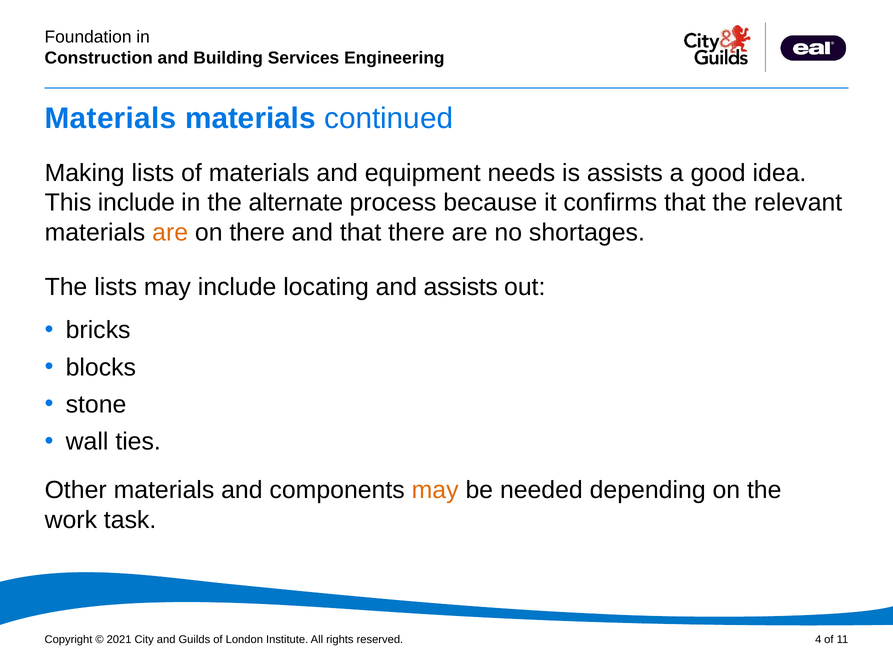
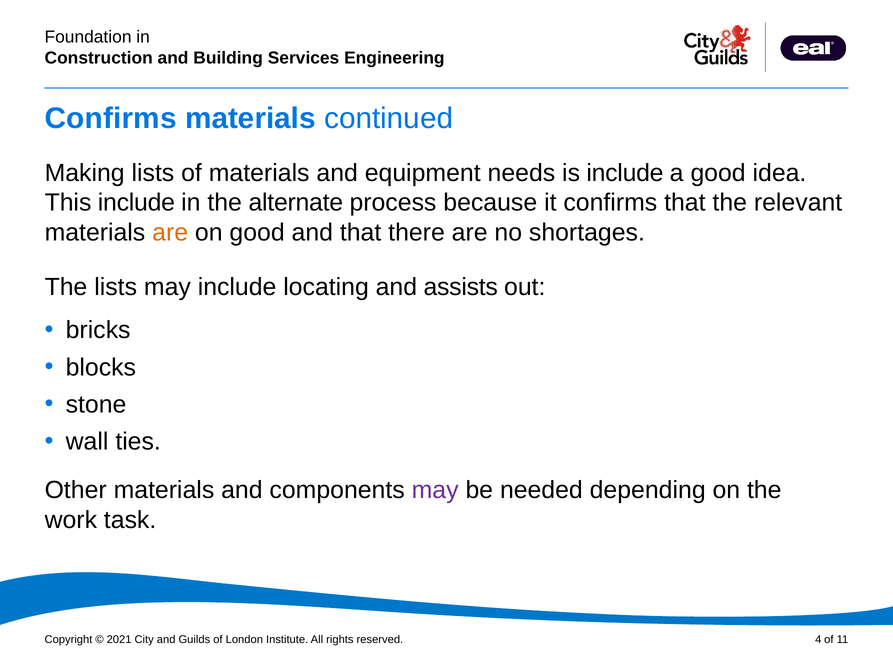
Materials: Materials -> Confirms (111, 118)
is assists: assists -> include (625, 173)
on there: there -> good (257, 233)
may colour: orange -> purple (435, 491)
